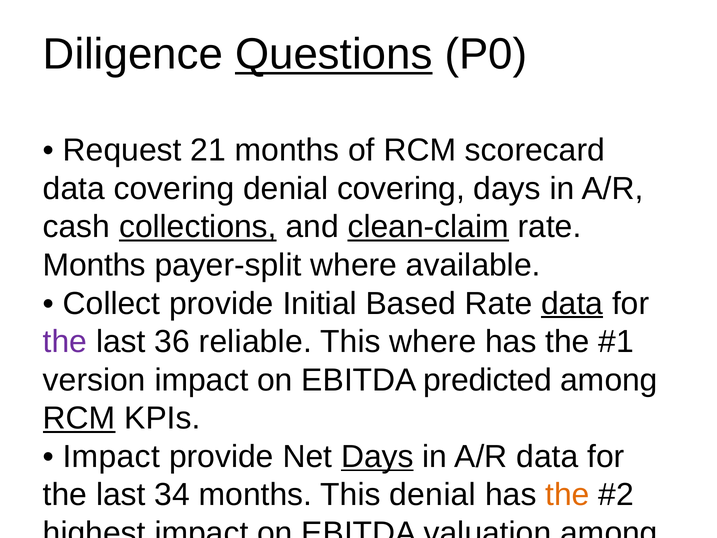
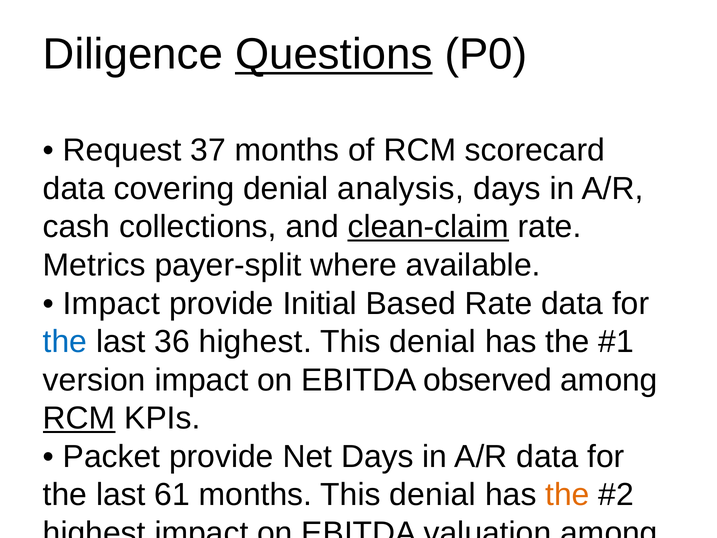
21: 21 -> 37 (208, 150)
denial covering: covering -> analysis (401, 189)
collections underline: present -> none (198, 227)
Months: Months -> Metrics (94, 265)
Collect: Collect -> Impact (111, 303)
data underline: present -> none (572, 303)
the colour: purple -> blue (65, 342)
36 reliable: reliable -> highest (255, 342)
where: where -> denial (433, 342)
predicted: predicted -> observed (488, 380)
Impact: Impact -> Packet (112, 456)
Days underline: present -> none (377, 456)
34: 34 -> 61 (172, 495)
